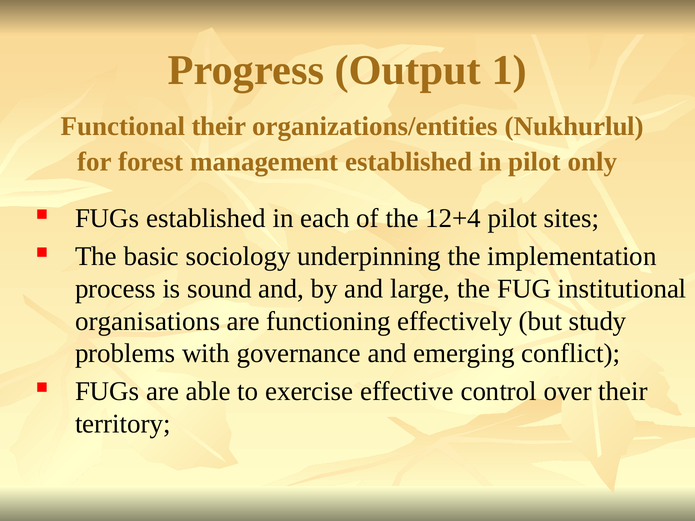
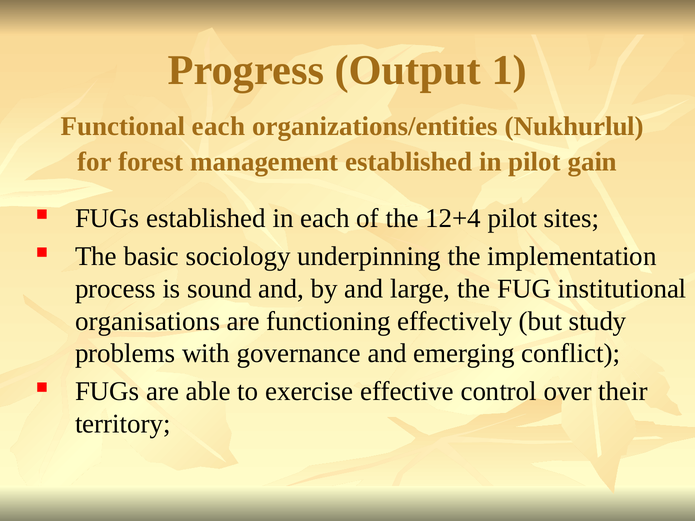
Functional their: their -> each (219, 126)
only: only -> gain (592, 162)
